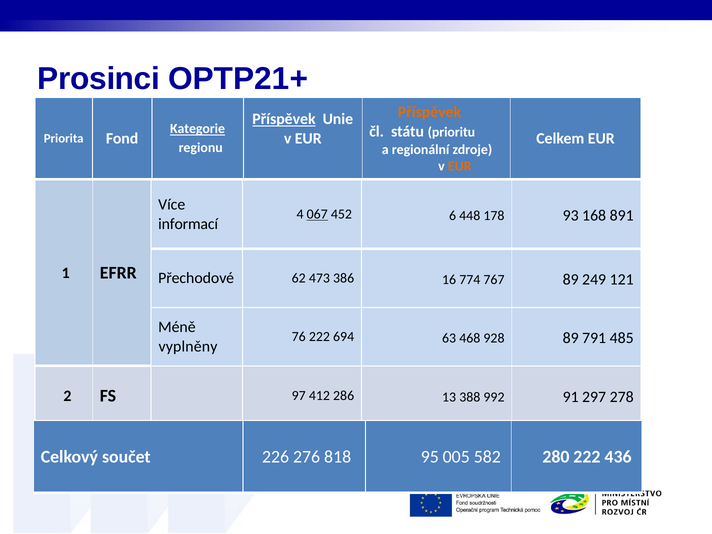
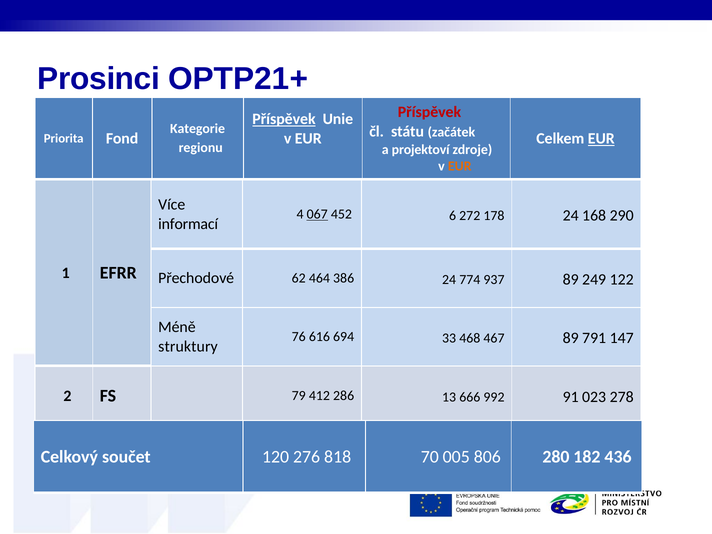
Příspěvek colour: orange -> red (429, 112)
Kategorie underline: present -> none (198, 129)
prioritu: prioritu -> začátek (451, 132)
EUR underline: none -> present (601, 139)
regionální: regionální -> projektoví (421, 150)
448: 448 -> 272 (470, 215)
178 93: 93 -> 24 (571, 216)
891: 891 -> 290 (622, 216)
473: 473 -> 464 (319, 278)
16: 16 -> 24 (449, 279)
767: 767 -> 937 (494, 279)
121: 121 -> 122 (622, 280)
76 222: 222 -> 616 (319, 337)
63: 63 -> 33 (449, 338)
928: 928 -> 467 (494, 338)
485: 485 -> 147 (622, 338)
vyplněny: vyplněny -> struktury (188, 346)
97: 97 -> 79 (299, 396)
388: 388 -> 666 (470, 397)
297: 297 -> 023 (594, 397)
226: 226 -> 120 (276, 457)
95: 95 -> 70 (430, 457)
582: 582 -> 806 (487, 457)
280 222: 222 -> 182 (587, 457)
